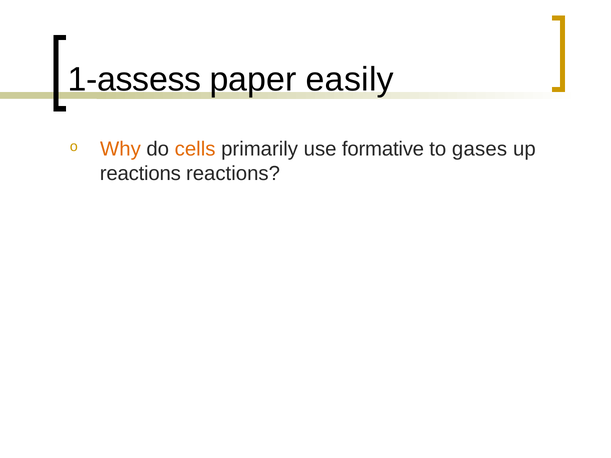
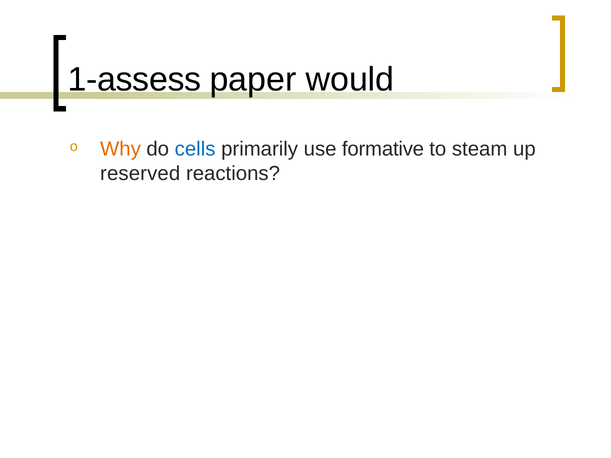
easily: easily -> would (350, 80)
cells colour: orange -> blue (195, 149)
gases: gases -> steam (480, 149)
reactions: reactions -> reserved (140, 174)
